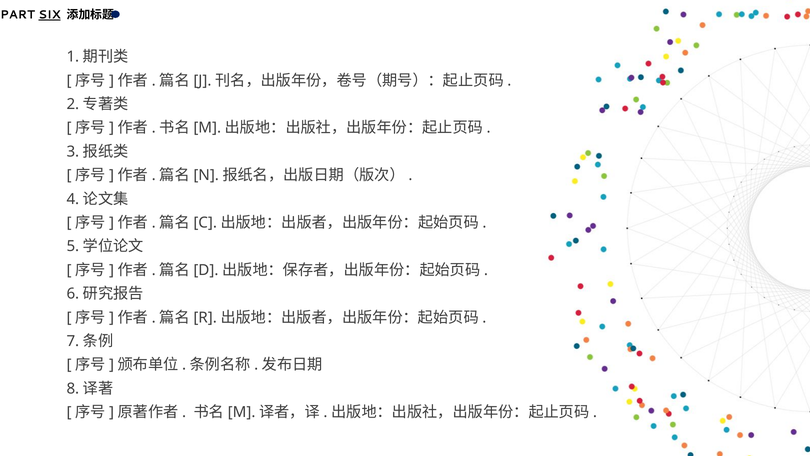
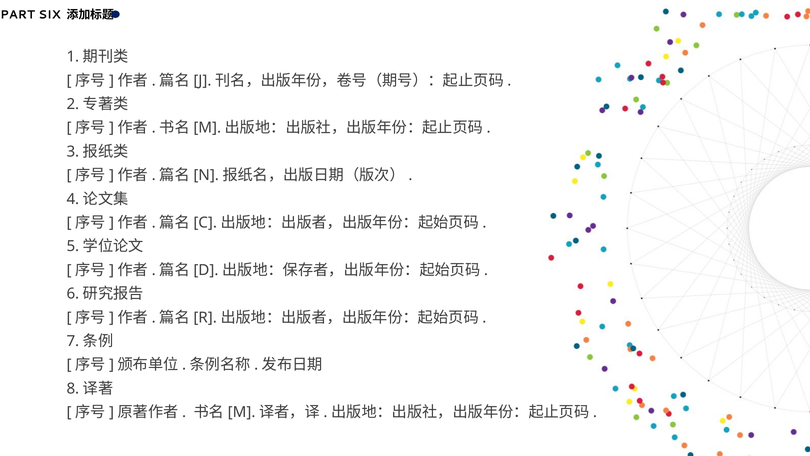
SIX underline: present -> none (49, 15)
